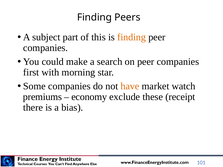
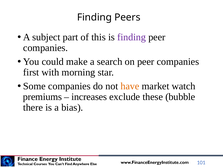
finding colour: orange -> purple (132, 37)
economy: economy -> increases (89, 97)
receipt: receipt -> bubble (180, 97)
